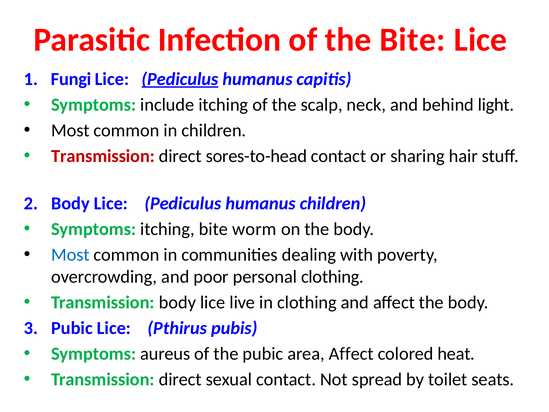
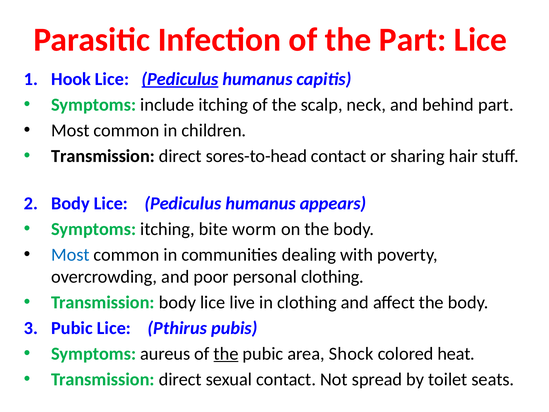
the Bite: Bite -> Part (413, 40)
Fungi: Fungi -> Hook (71, 79)
behind light: light -> part (496, 105)
Transmission colour: red -> black (103, 156)
humanus children: children -> appears (333, 203)
the underline: none -> present (226, 353)
area Affect: Affect -> Shock (351, 353)
